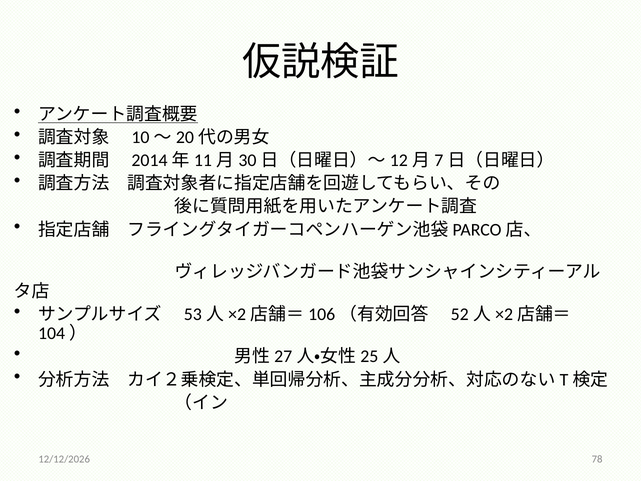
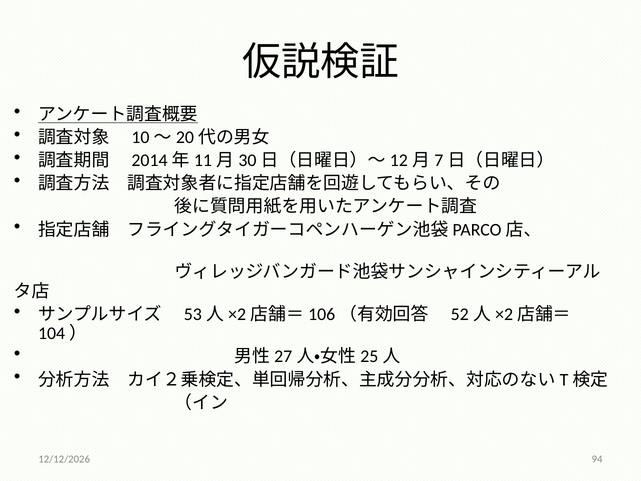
78: 78 -> 94 (597, 459)
